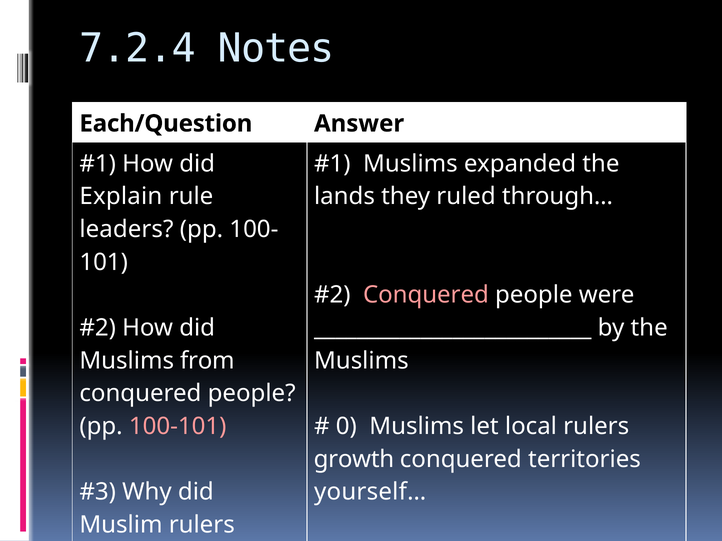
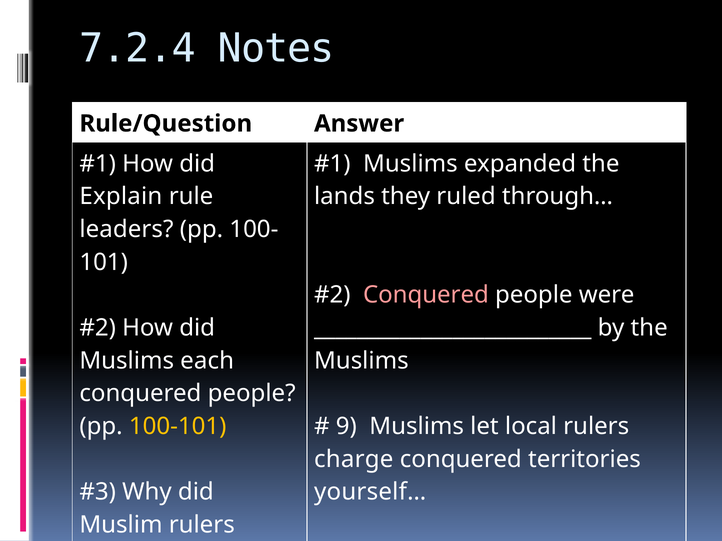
Each/Question: Each/Question -> Rule/Question (166, 124)
from: from -> each (207, 361)
100-101 colour: pink -> yellow (178, 427)
0: 0 -> 9 (346, 427)
growth: growth -> charge (354, 460)
